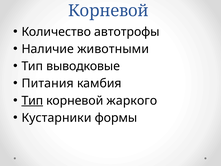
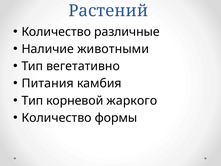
Корневой: Корневой -> Растений (108, 11)
автотрофы: автотрофы -> различные (127, 32)
выводковые: выводковые -> вегетативно (83, 66)
Тип underline: present -> none (32, 100)
Кустарники: Кустарники -> Количество (57, 118)
